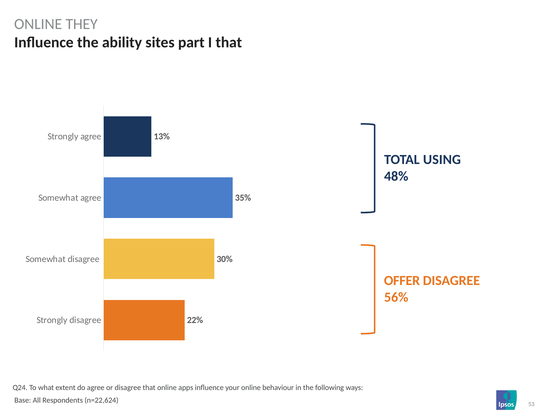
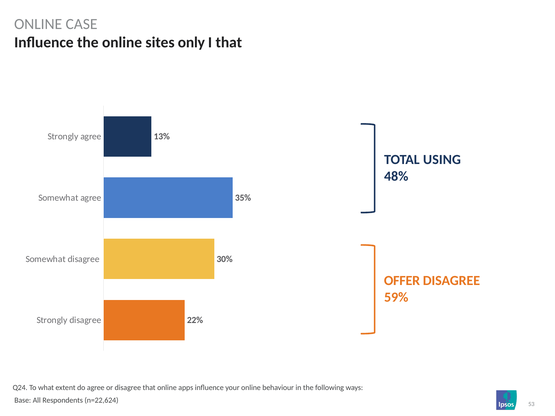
THEY: THEY -> CASE (82, 24)
the ability: ability -> online (122, 42)
part: part -> only (191, 42)
56%: 56% -> 59% (396, 298)
